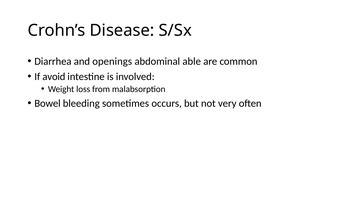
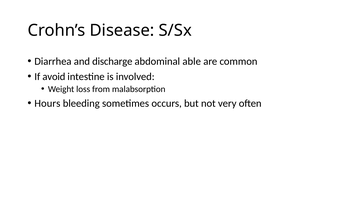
openings: openings -> discharge (112, 61)
Bowel: Bowel -> Hours (47, 103)
